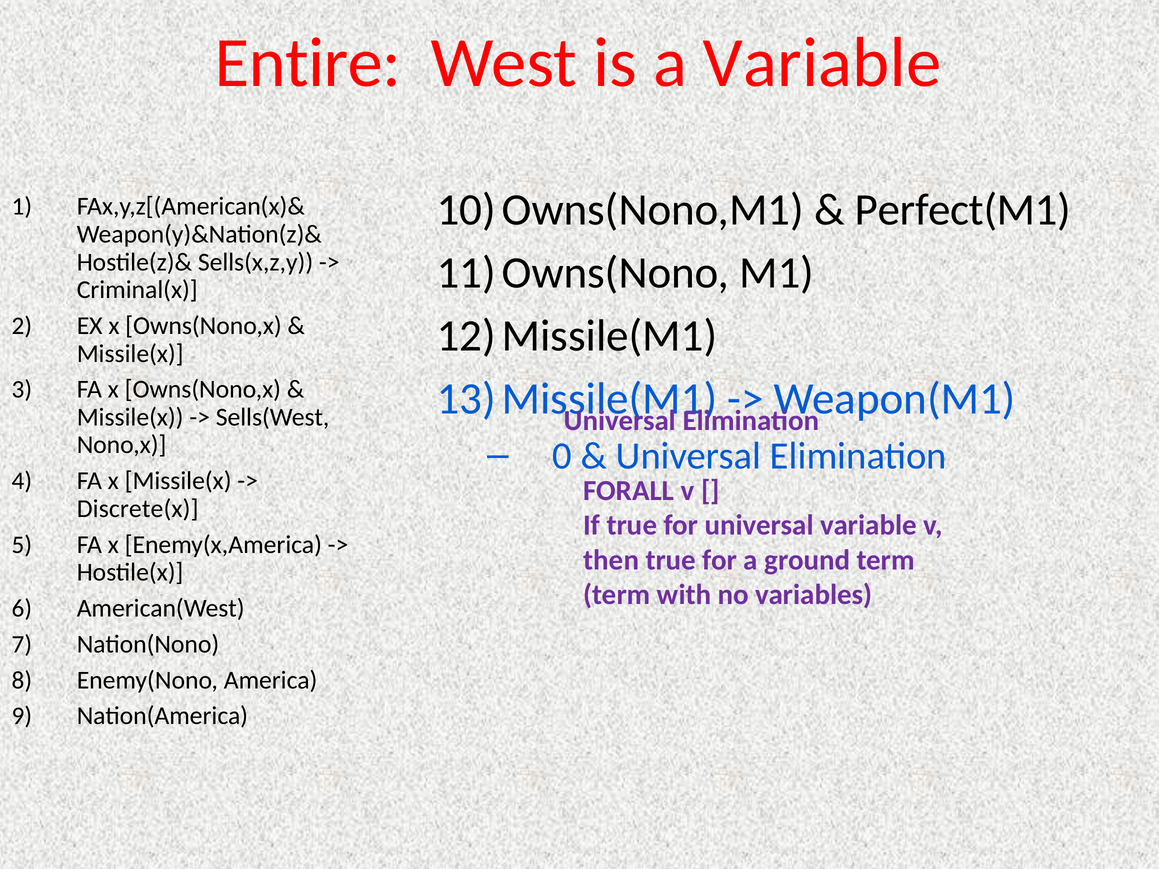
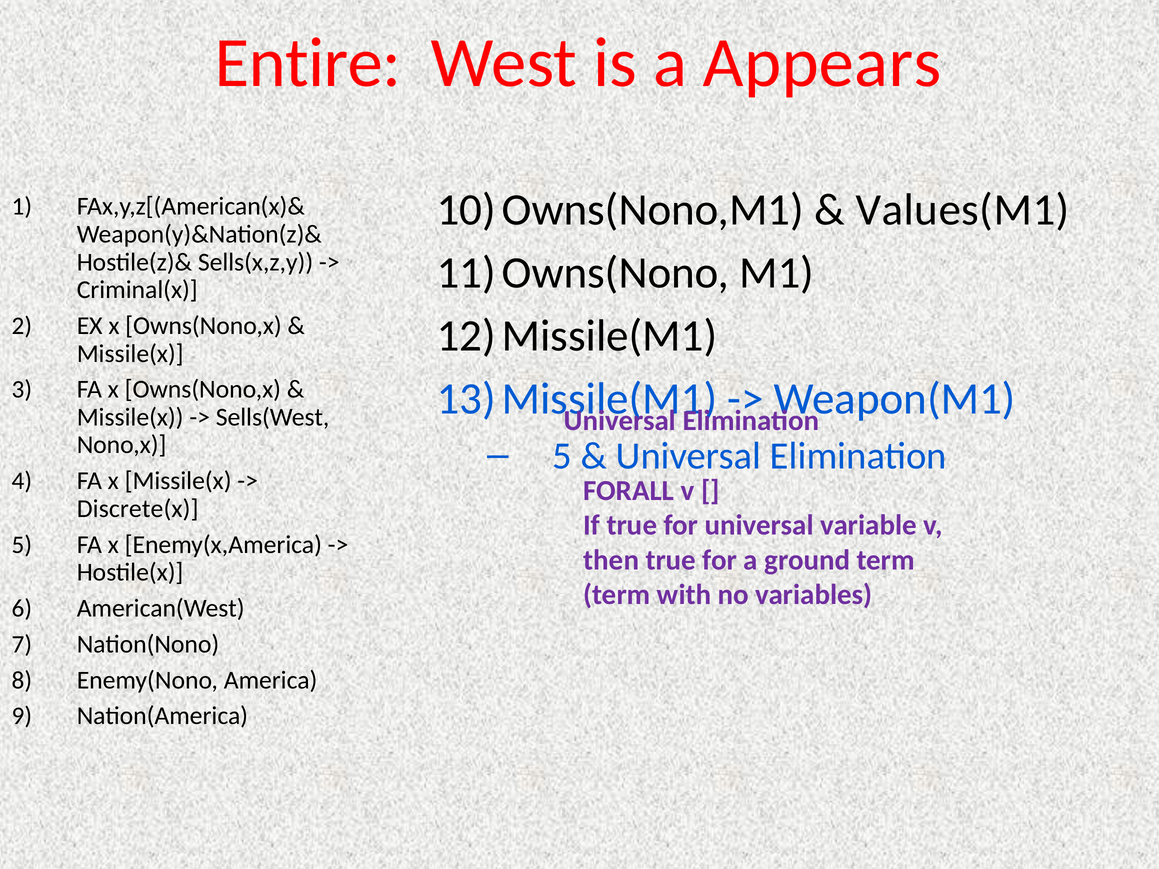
a Variable: Variable -> Appears (822, 63)
Perfect(M1: Perfect(M1 -> Values(M1 (963, 210)
0: 0 -> 5 (562, 456)
